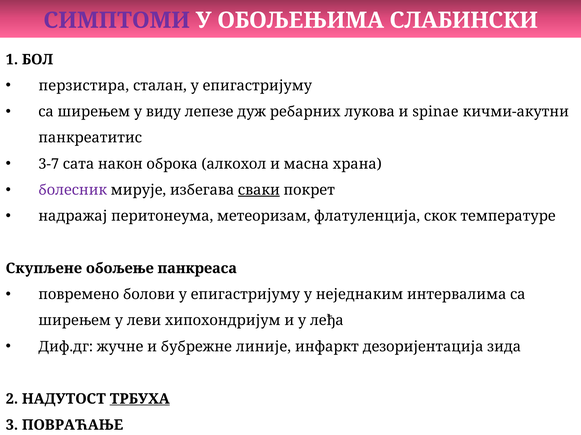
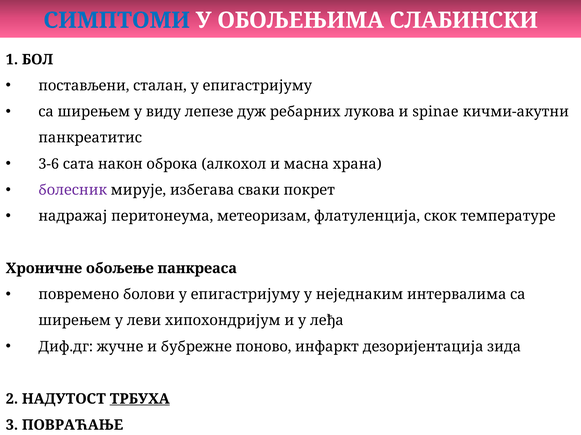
СИМПТОМИ colour: purple -> blue (117, 20)
перзистира: перзистира -> постављени (84, 86)
3-7: 3-7 -> 3-6 (49, 164)
сваки underline: present -> none (259, 190)
Скупљене: Скупљене -> Хроничне (44, 269)
линије: линије -> поново (264, 347)
